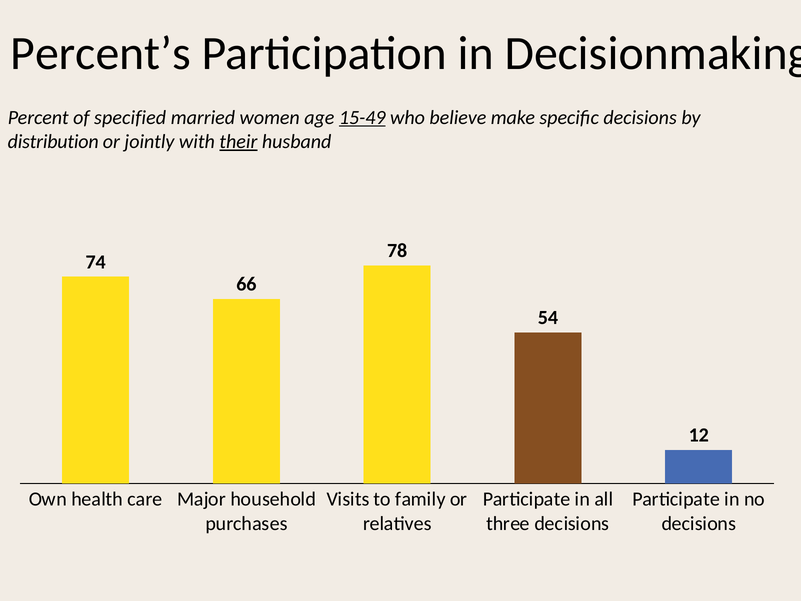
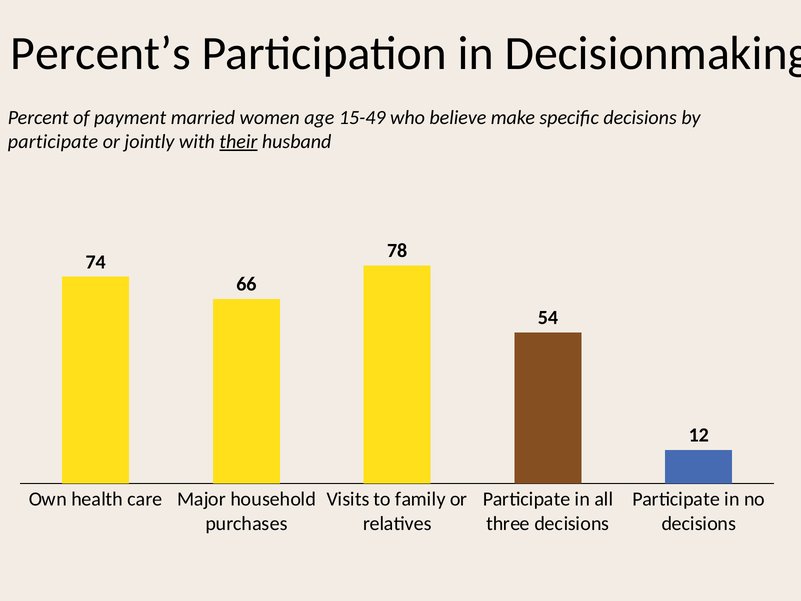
specified: specified -> payment (130, 117)
15-49 underline: present -> none (362, 117)
distribution: distribution -> participate (53, 141)
